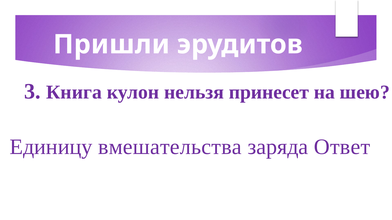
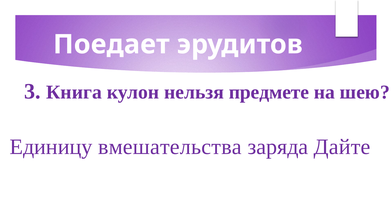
Пришли: Пришли -> Поедает (111, 45)
принесет: принесет -> предмете (269, 92)
Ответ: Ответ -> Дайте (342, 147)
